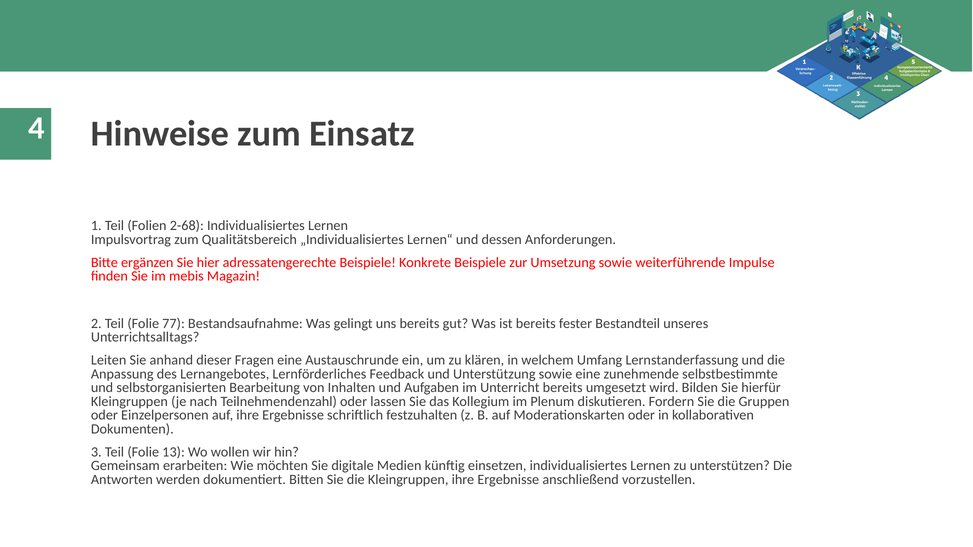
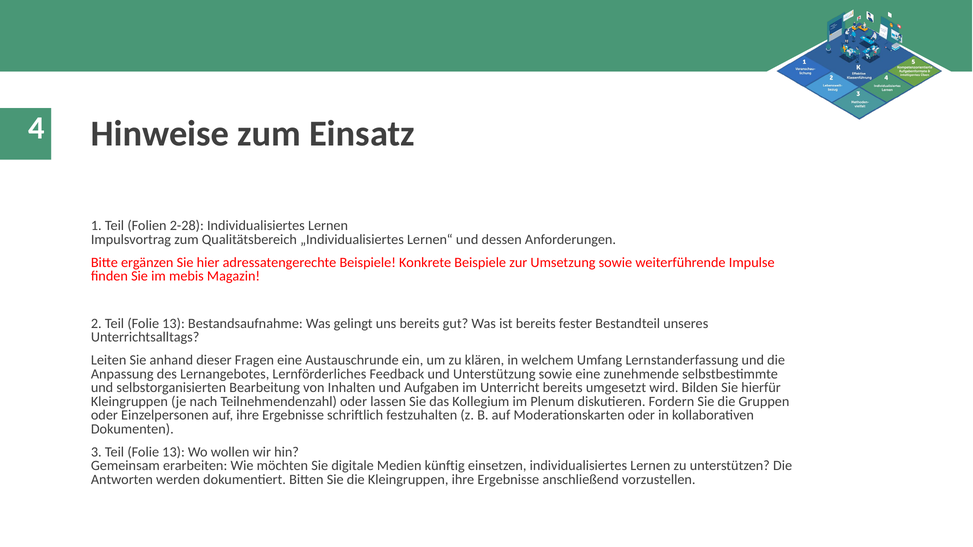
2-68: 2-68 -> 2-28 (187, 226)
2 Teil Folie 77: 77 -> 13 (174, 324)
